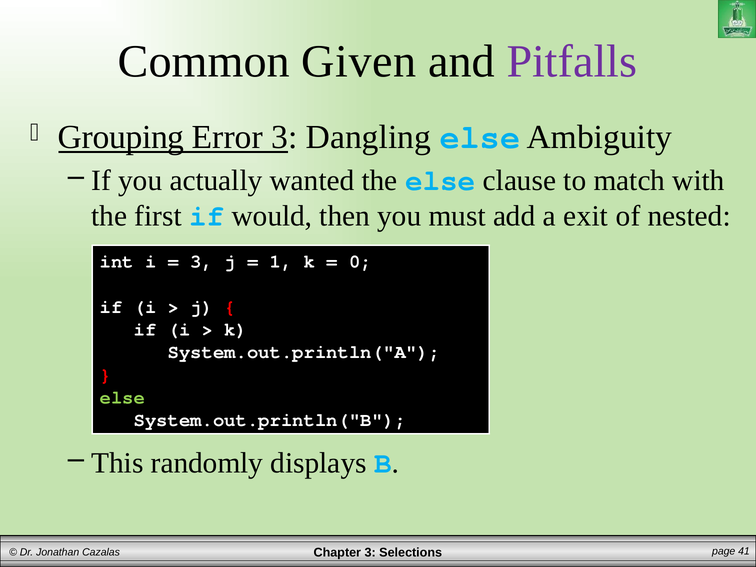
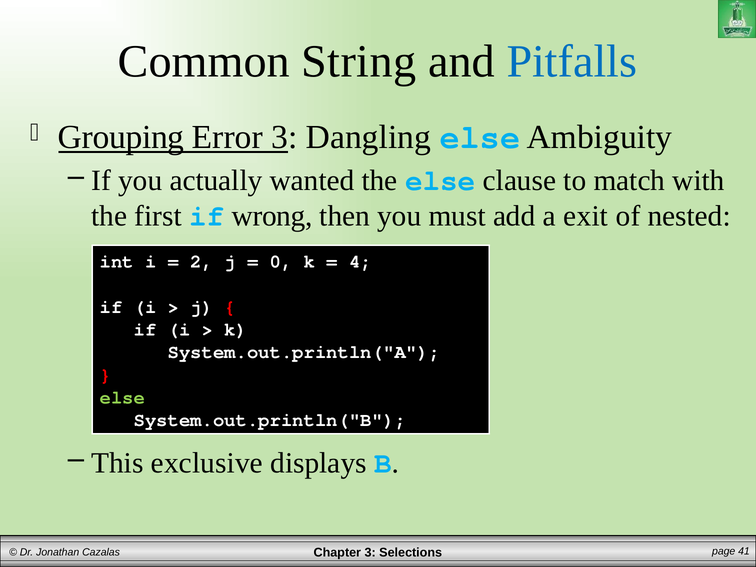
Given: Given -> String (359, 62)
Pitfalls colour: purple -> blue (572, 62)
would: would -> wrong (272, 216)
3: 3 -> 2 (202, 261)
1: 1 -> 0 (281, 261)
0: 0 -> 4 (360, 261)
randomly: randomly -> exclusive (207, 463)
